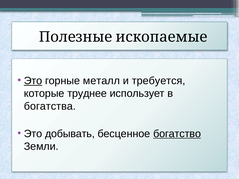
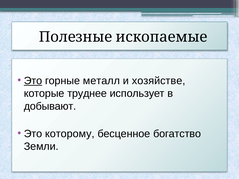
требуется: требуется -> хозяйстве (159, 81)
богатства: богатства -> добывают (50, 106)
добывать: добывать -> которому (70, 134)
богатство underline: present -> none (177, 134)
